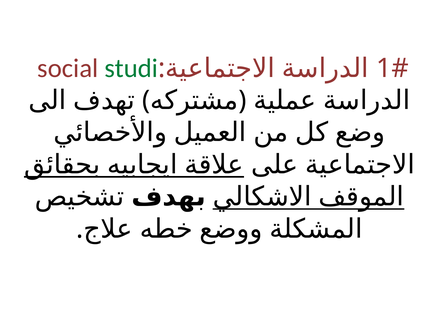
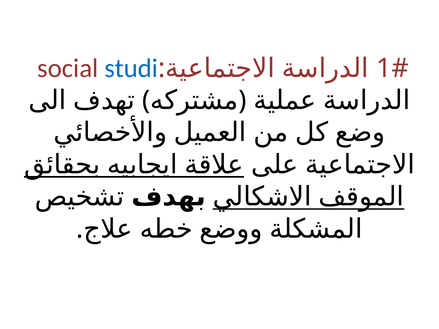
studi colour: green -> blue (131, 68)
